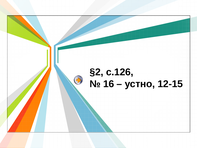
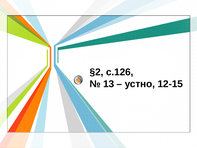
16: 16 -> 13 (109, 84)
